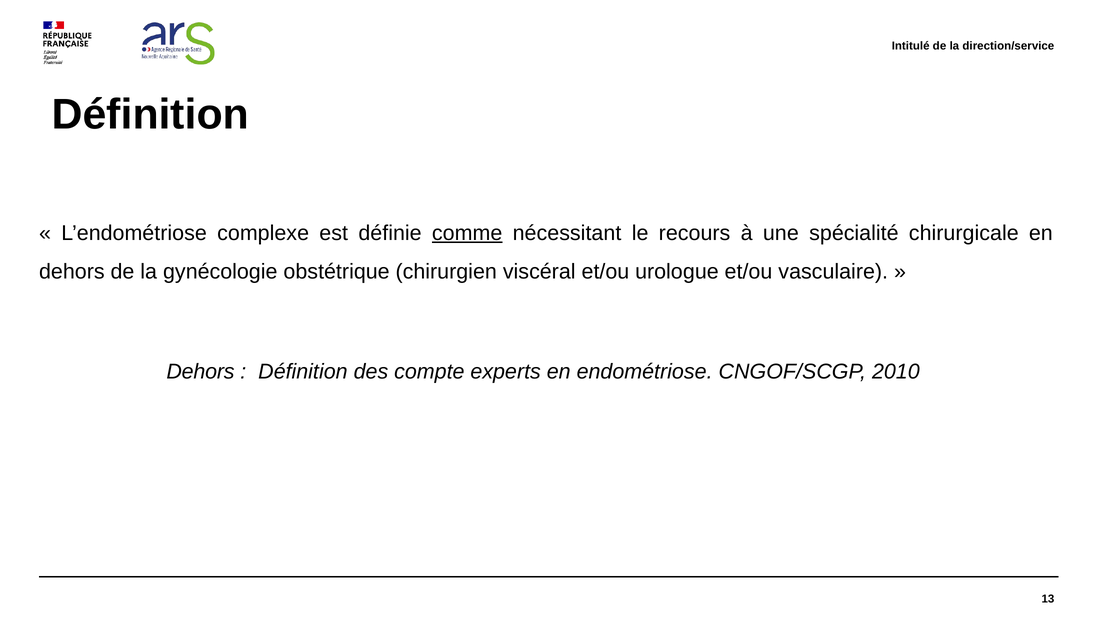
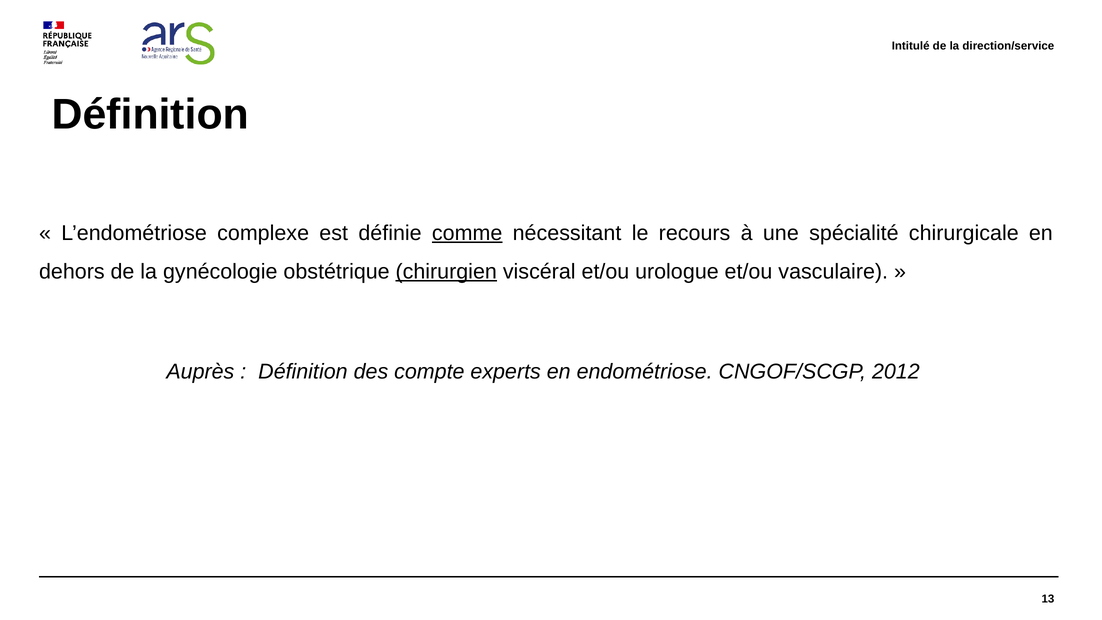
chirurgien underline: none -> present (446, 272)
Dehors: Dehors -> Auprès (200, 372)
2010: 2010 -> 2012 (896, 372)
